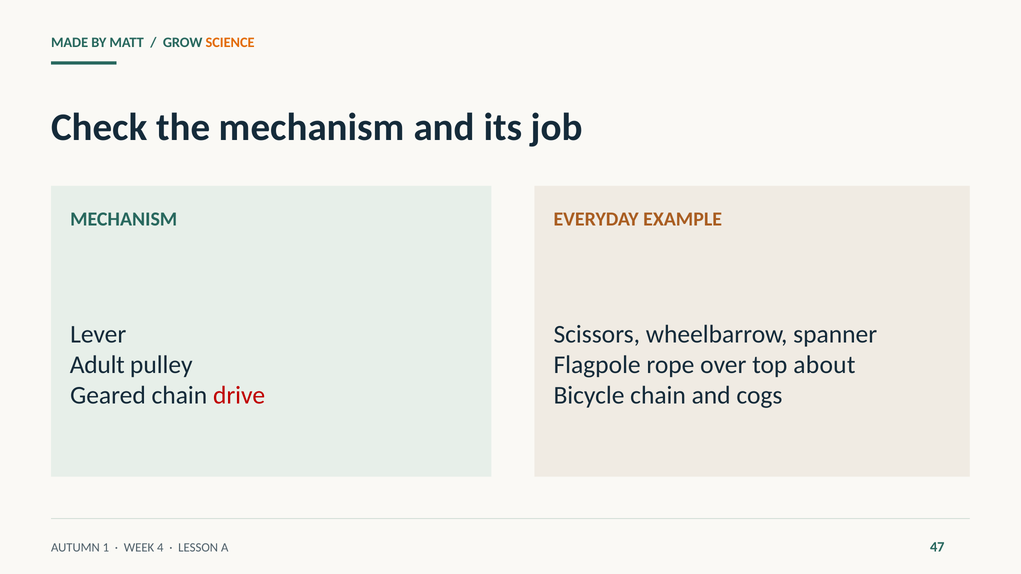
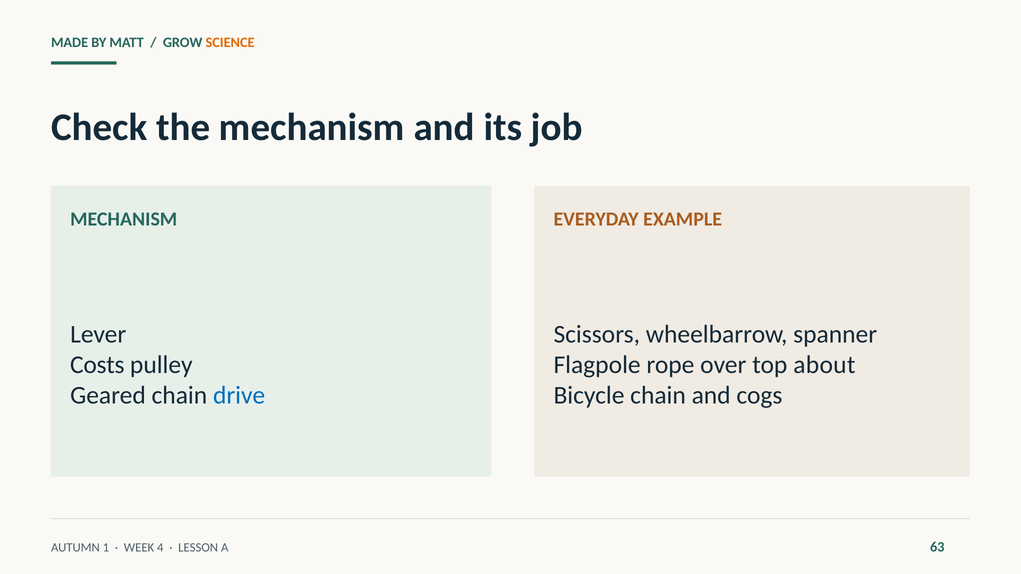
Adult: Adult -> Costs (97, 365)
drive colour: red -> blue (239, 396)
47: 47 -> 63 (937, 547)
